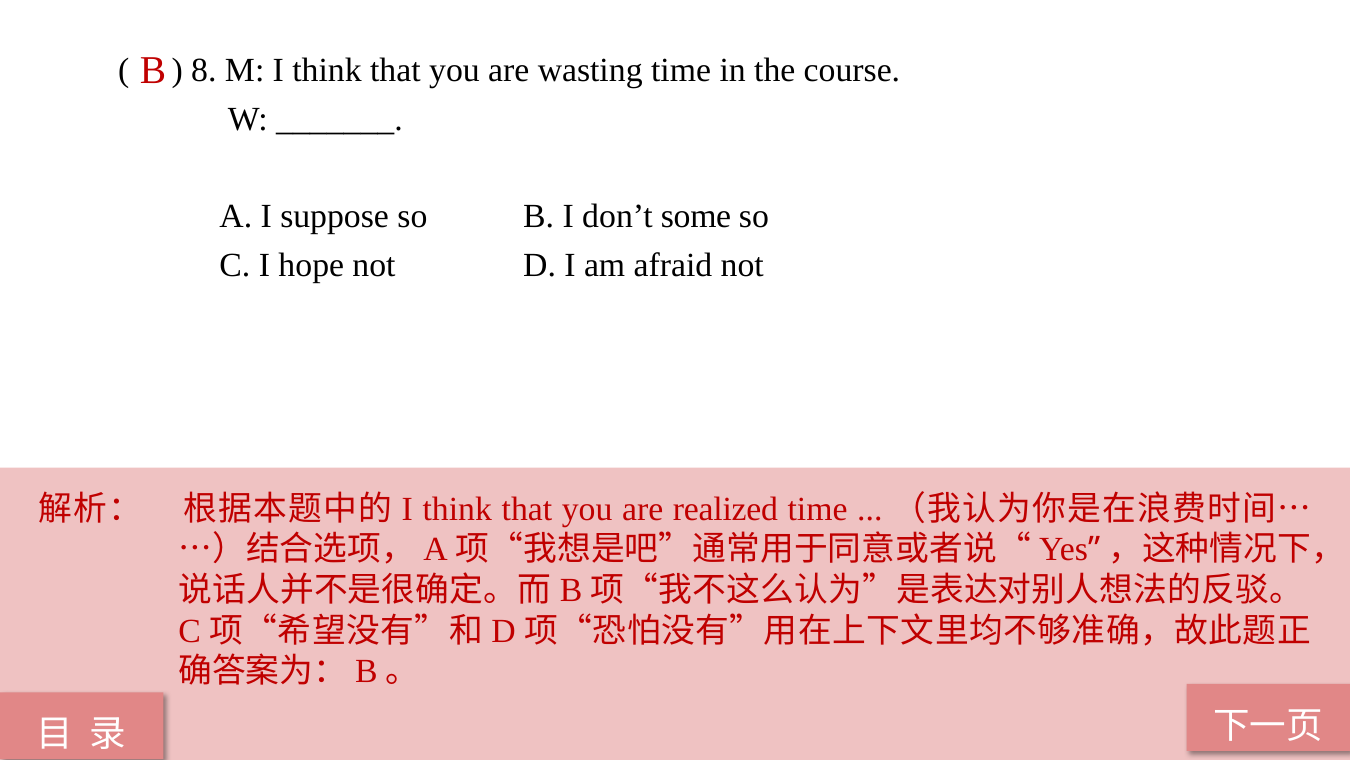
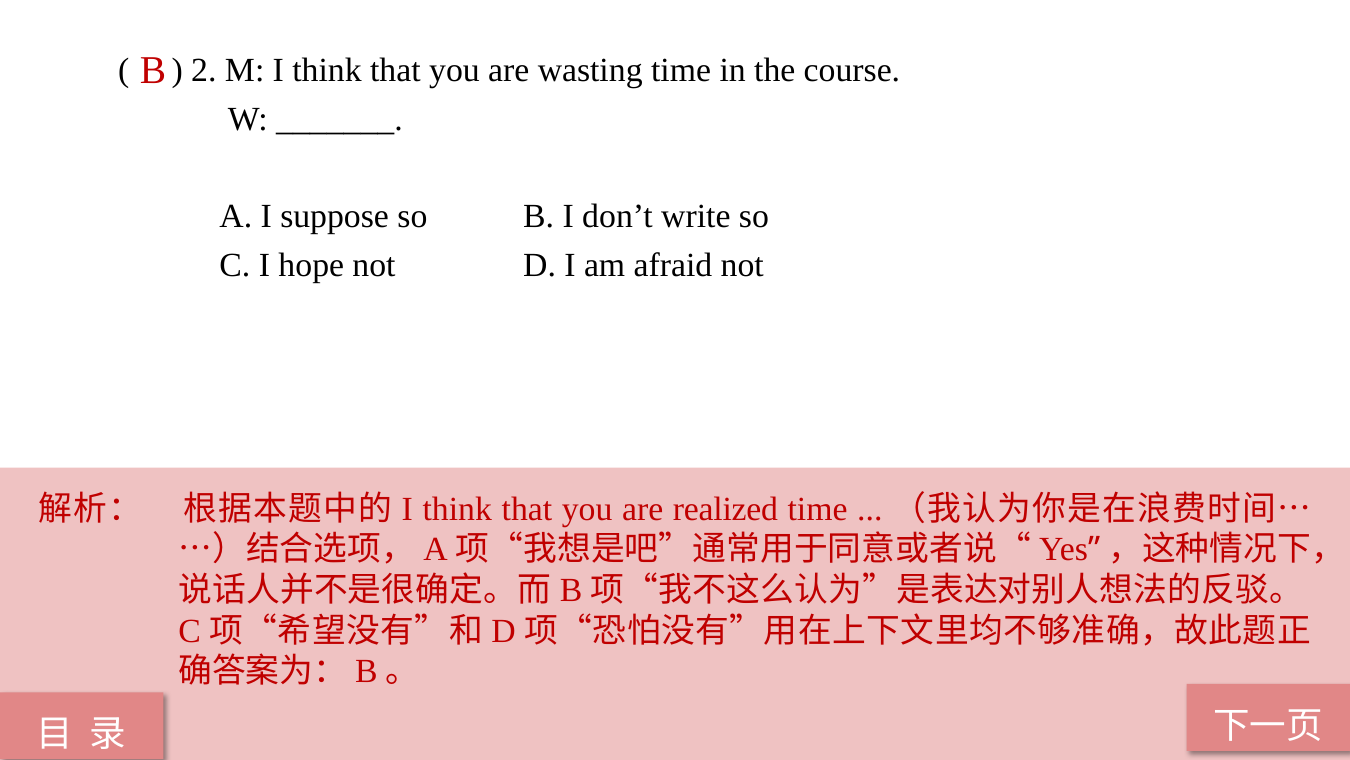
8: 8 -> 2 (204, 70)
some: some -> write (696, 216)
